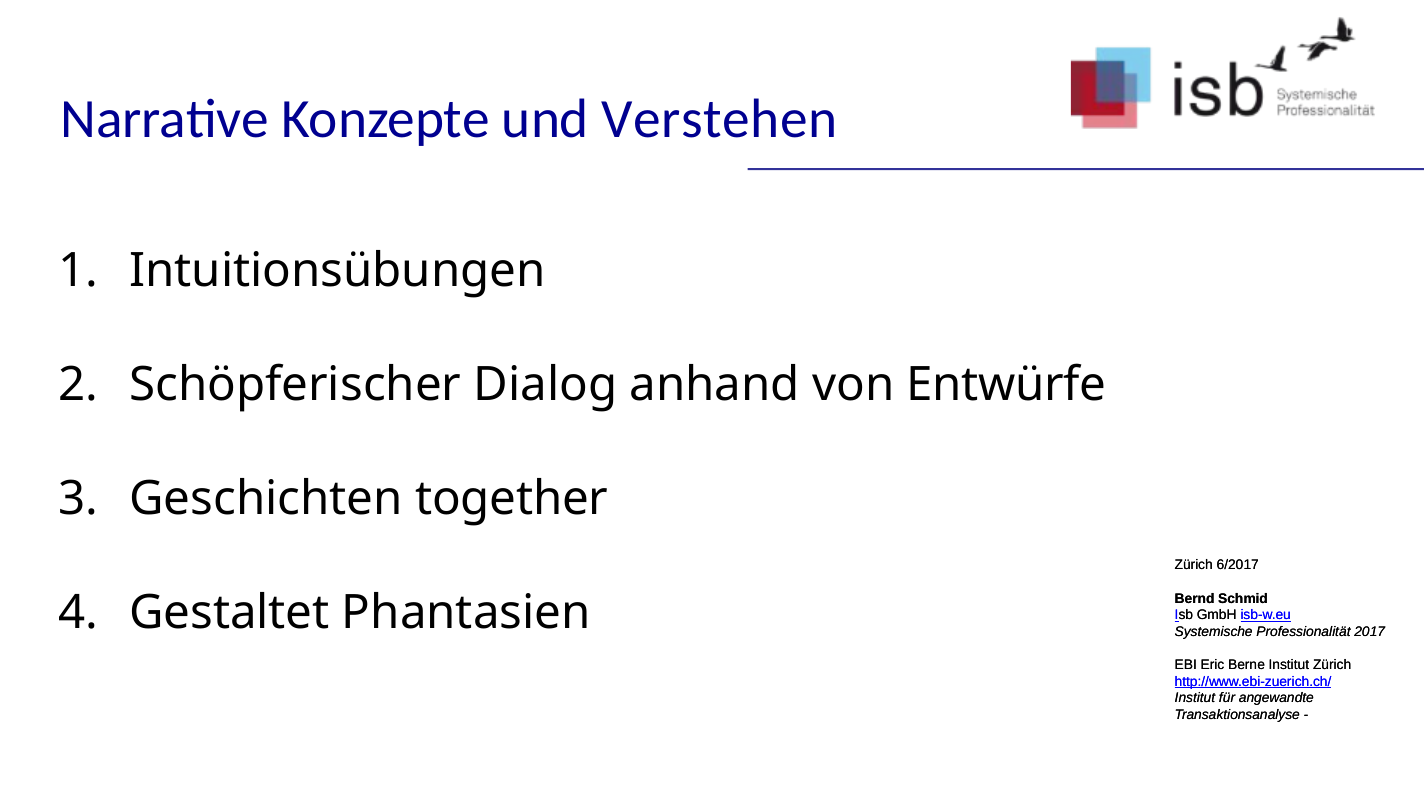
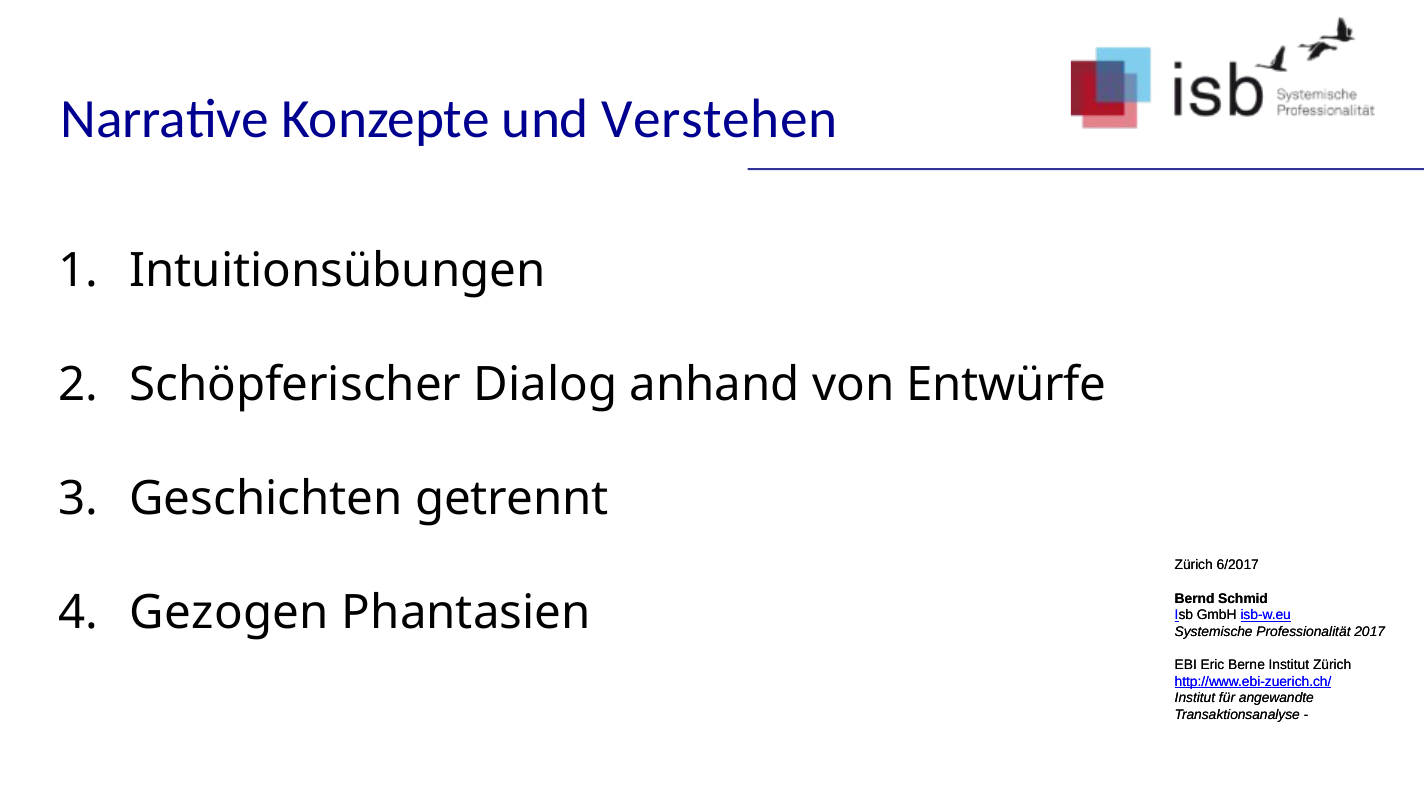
together: together -> getrennt (512, 499)
Gestaltet: Gestaltet -> Gezogen (229, 613)
